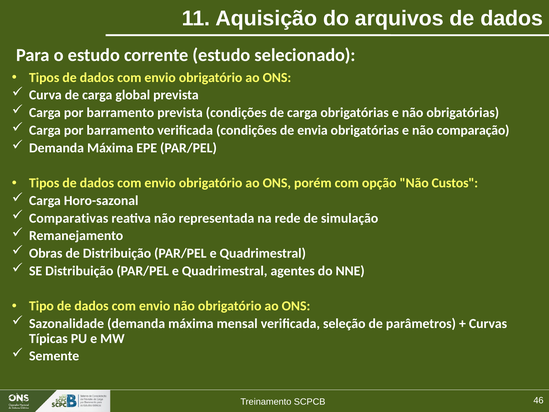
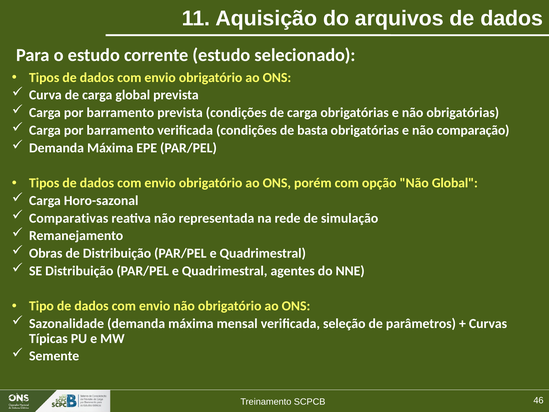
envia: envia -> basta (312, 130)
Não Custos: Custos -> Global (455, 183)
